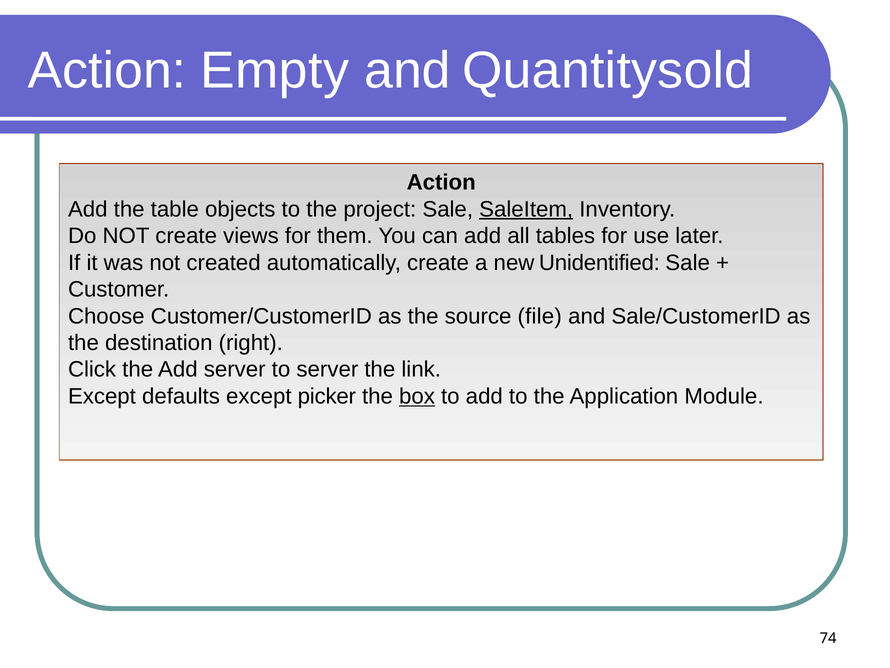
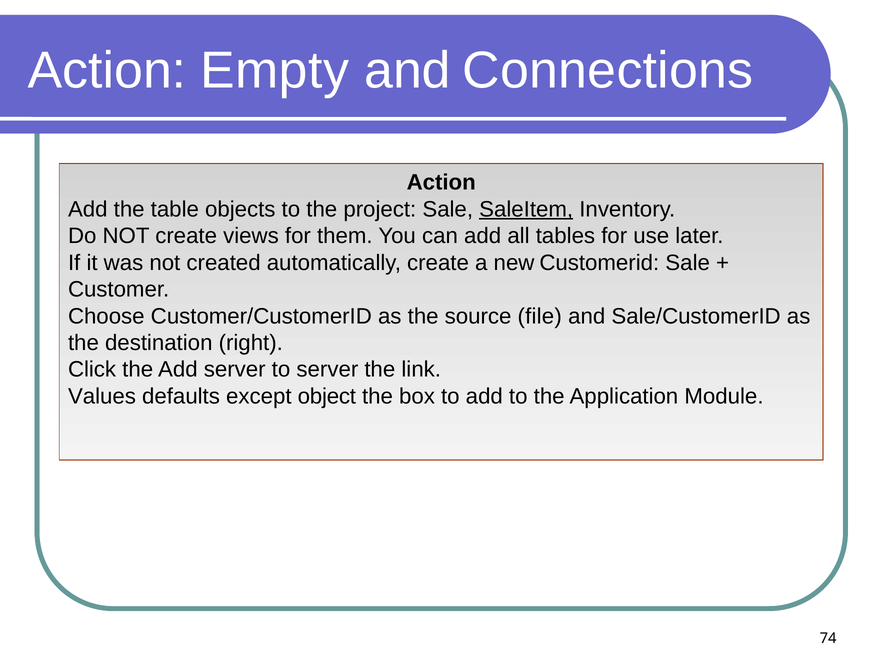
Quantitysold: Quantitysold -> Connections (608, 70)
Unidentified: Unidentified -> Customerid (599, 263)
Except: Except -> Values (102, 396)
picker: picker -> object (327, 396)
box underline: present -> none (417, 396)
